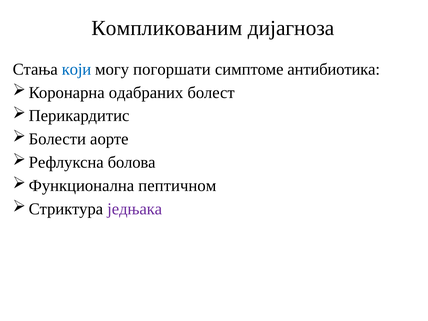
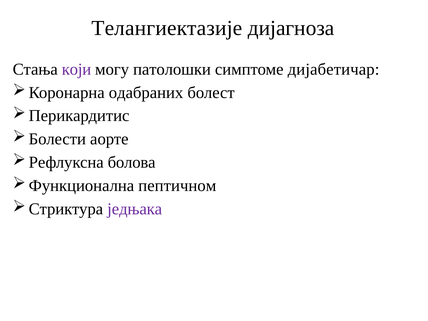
Компликованим: Компликованим -> Телангиектазије (167, 28)
који colour: blue -> purple (76, 69)
погоршати: погоршати -> патолошки (172, 69)
антибиотика: антибиотика -> дијабетичар (334, 69)
